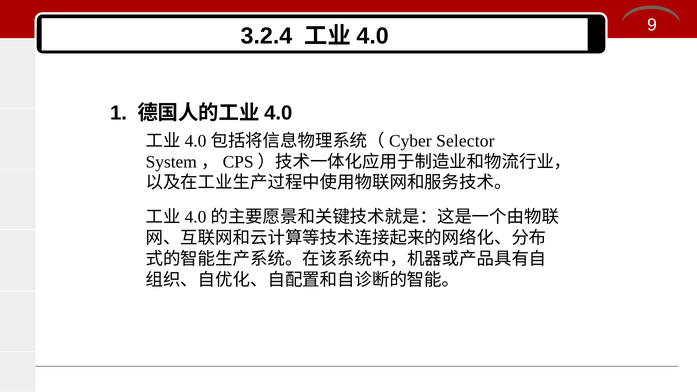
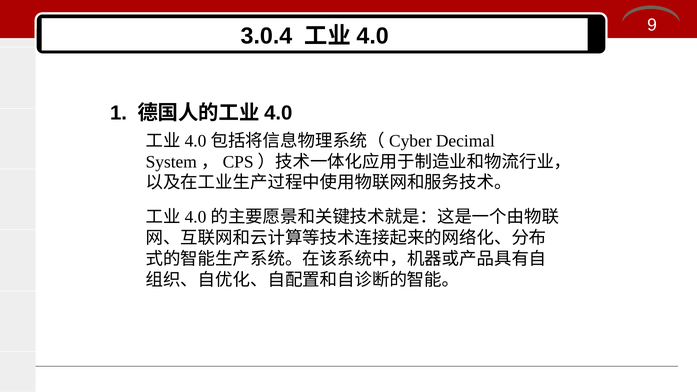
3.2.4: 3.2.4 -> 3.0.4 (266, 36)
Selector: Selector -> Decimal (465, 141)
